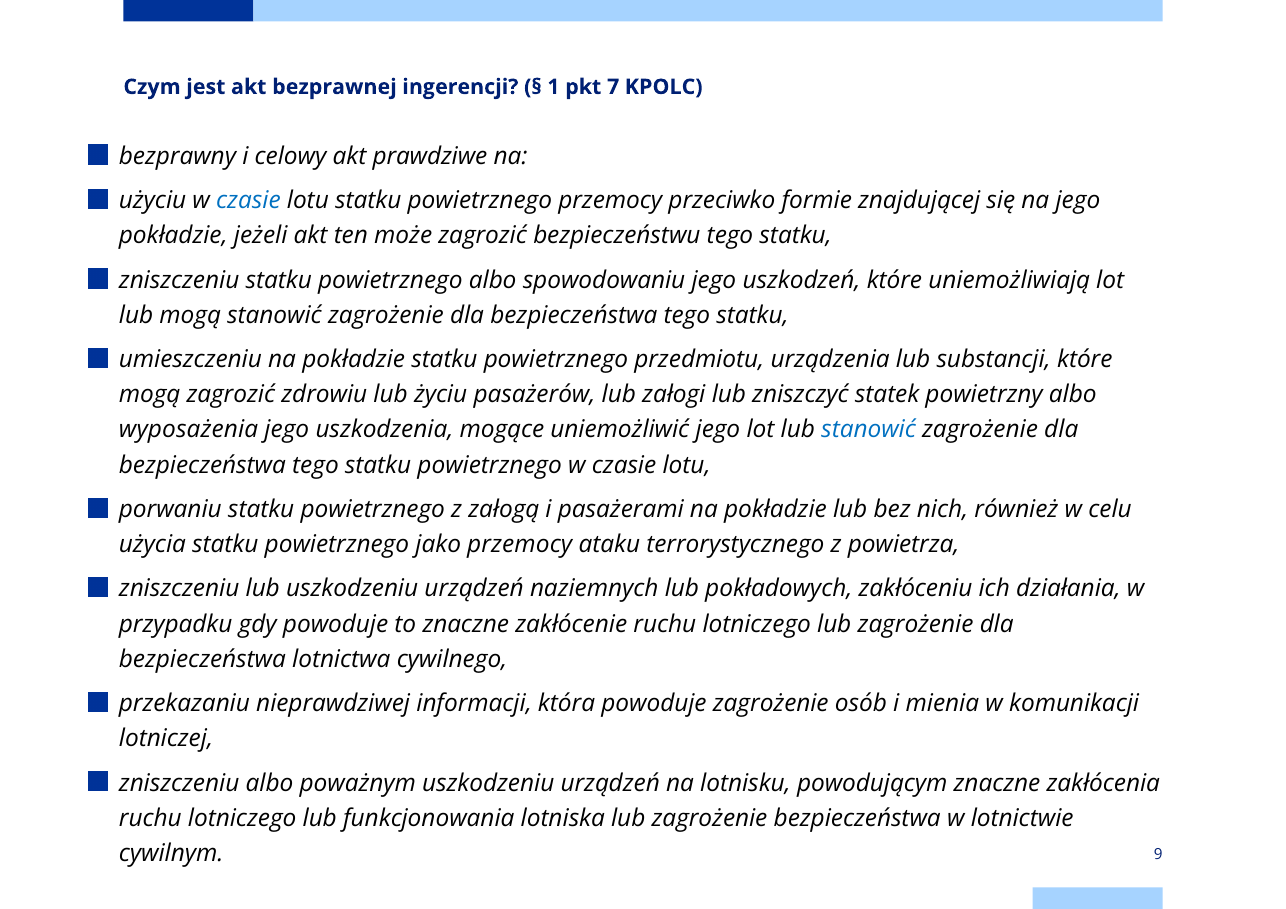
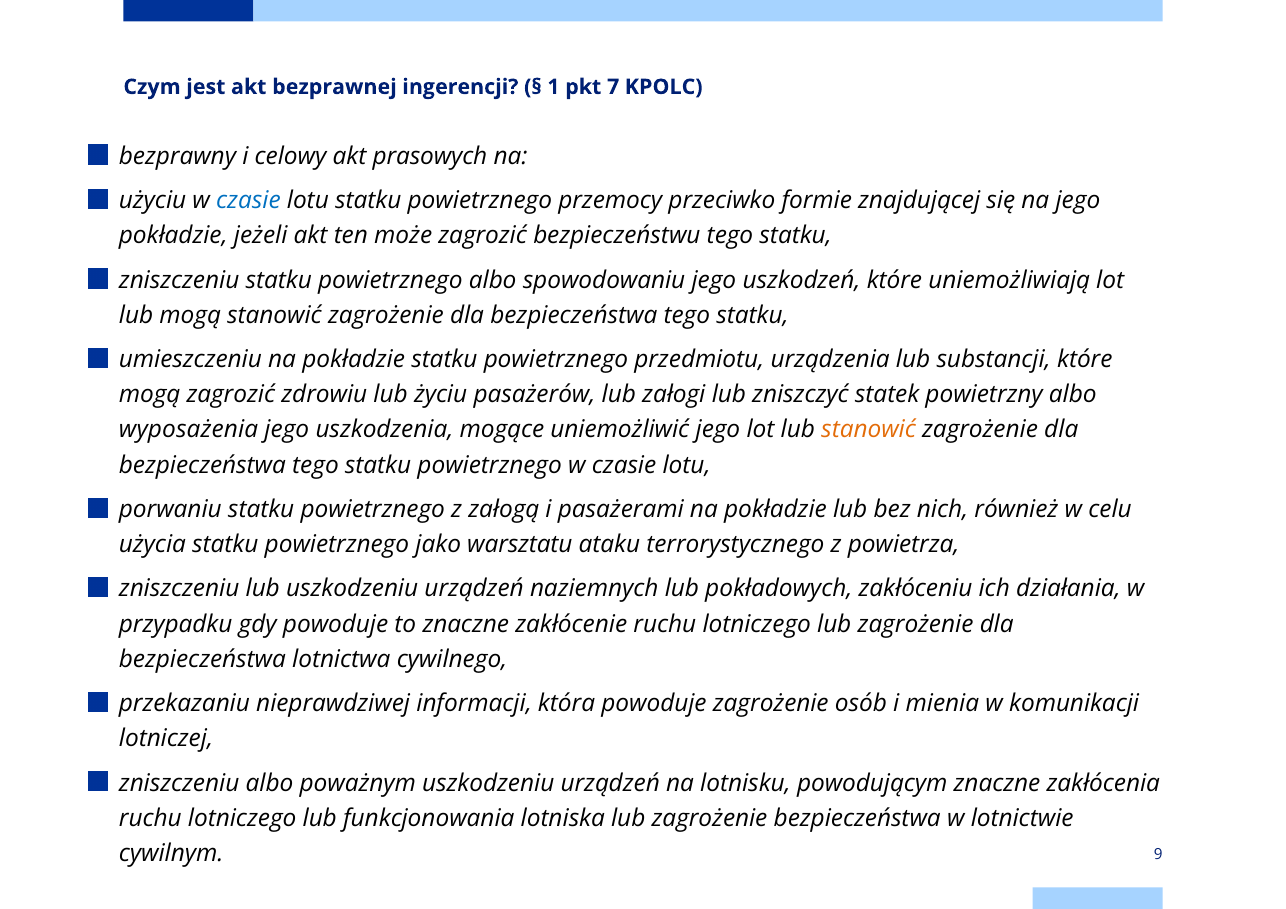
prawdziwe: prawdziwe -> prasowych (430, 156)
stanowić colour: blue -> orange (869, 430)
jako przemocy: przemocy -> warsztatu (520, 545)
